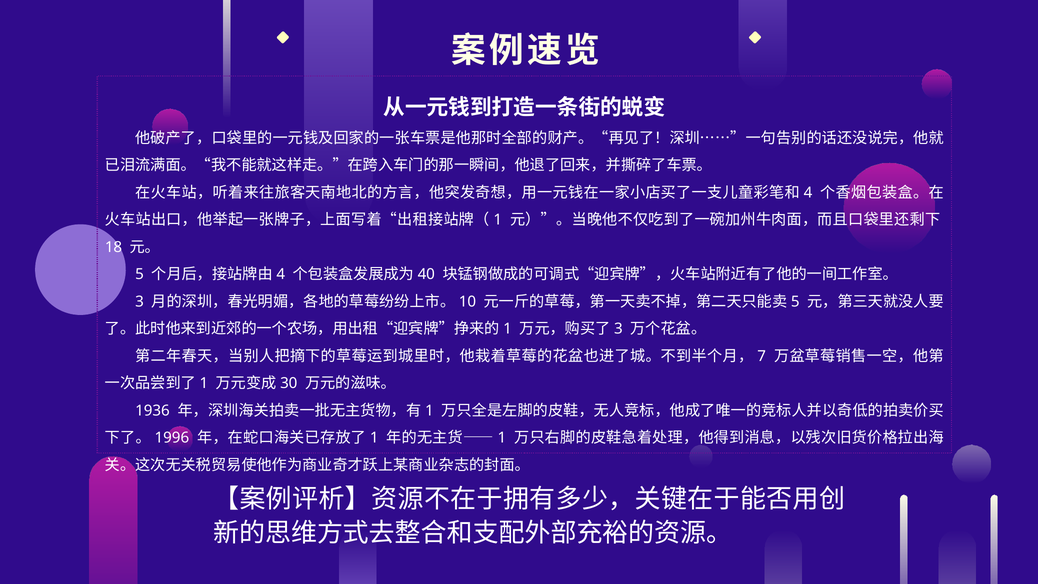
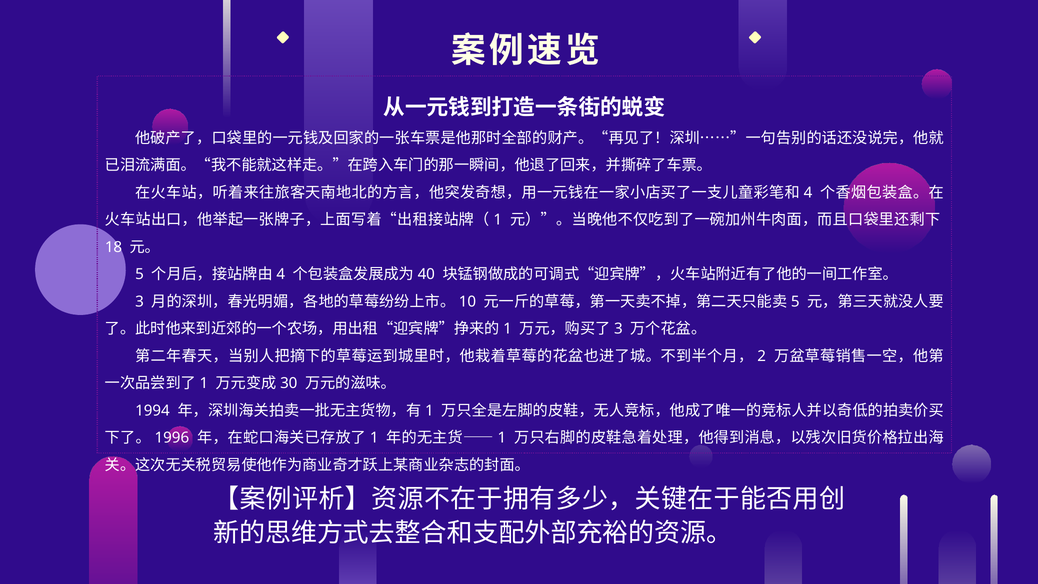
7: 7 -> 2 (762, 356)
1936: 1936 -> 1994 (152, 410)
